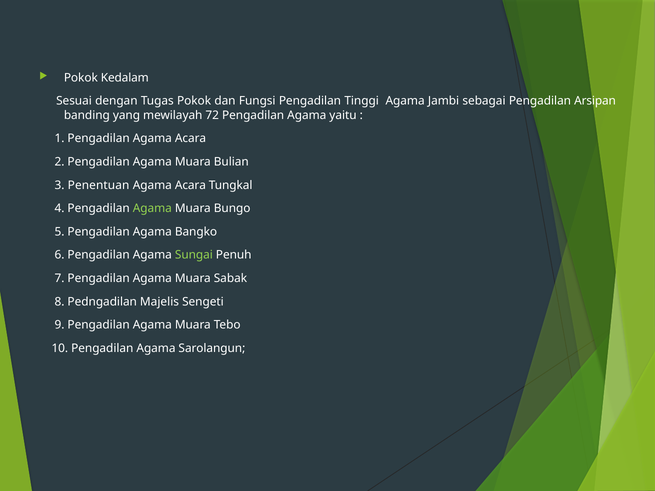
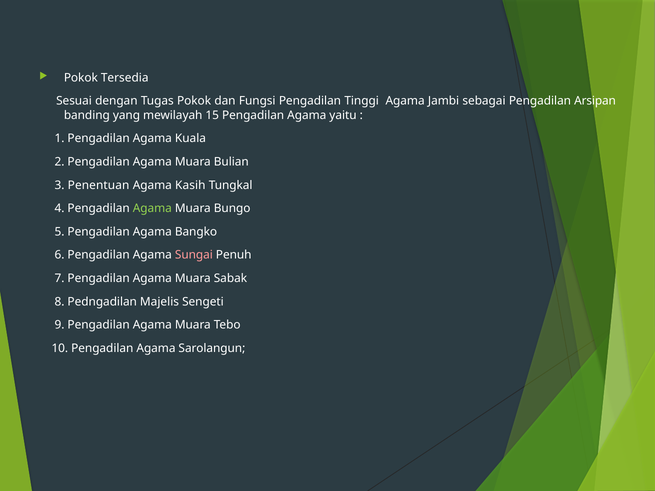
Kedalam: Kedalam -> Tersedia (125, 78)
72: 72 -> 15 (212, 115)
Pengadilan Agama Acara: Acara -> Kuala (190, 139)
Acara: Acara -> Kasih (190, 185)
Sungai colour: light green -> pink (194, 255)
